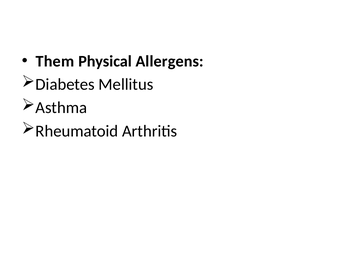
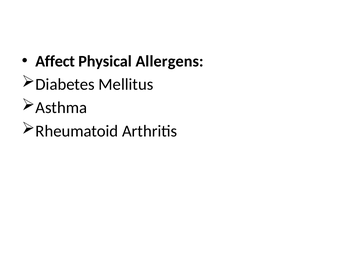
Them: Them -> Affect (55, 61)
